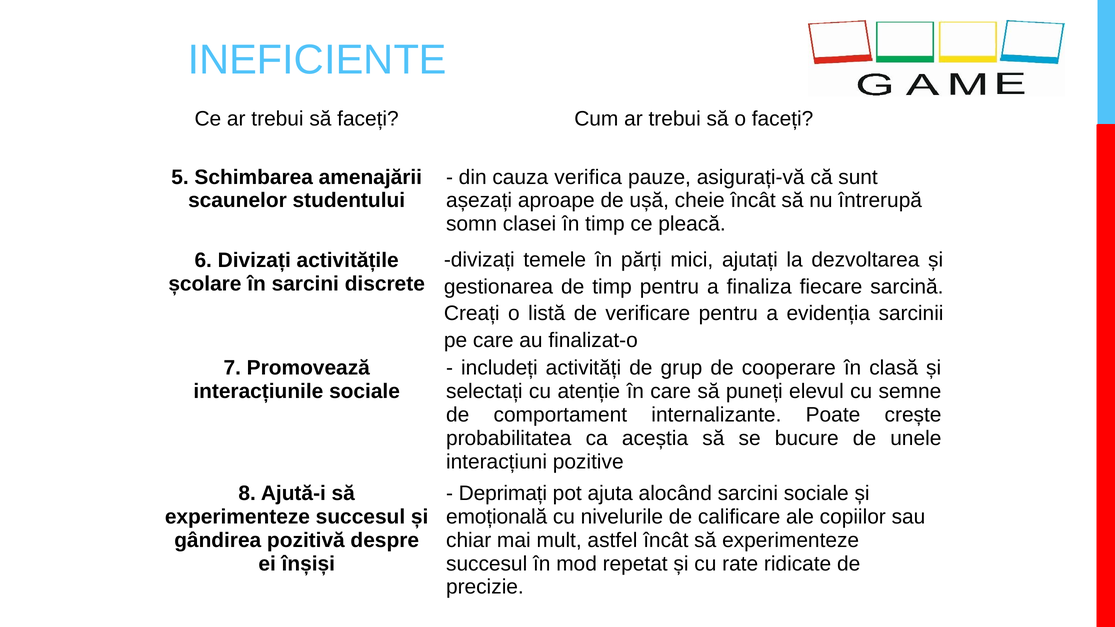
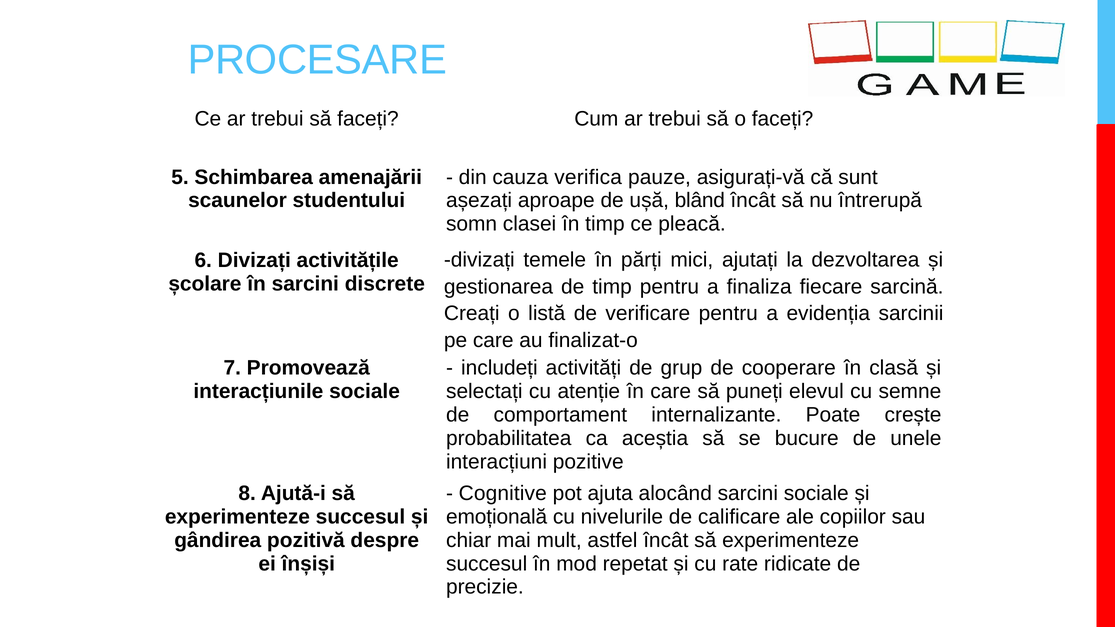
INEFICIENTE: INEFICIENTE -> PROCESARE (317, 60)
cheie: cheie -> blând (700, 201)
Deprimați: Deprimați -> Cognitive (503, 494)
